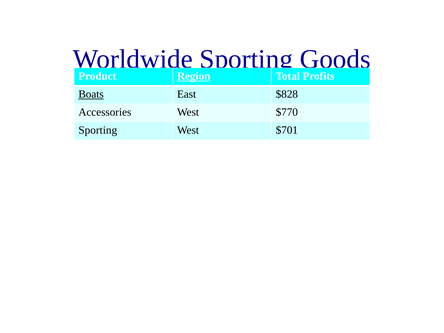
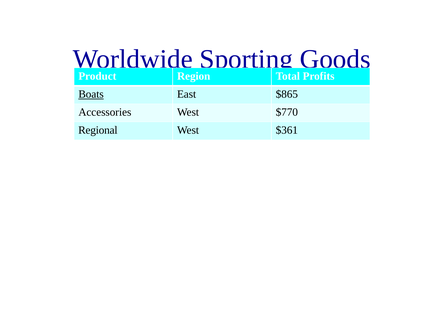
Region underline: present -> none (194, 76)
$828: $828 -> $865 (287, 94)
Sporting: Sporting -> Regional (98, 130)
$701: $701 -> $361 (287, 130)
